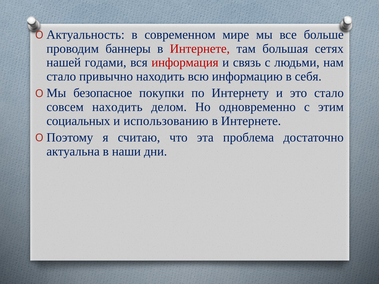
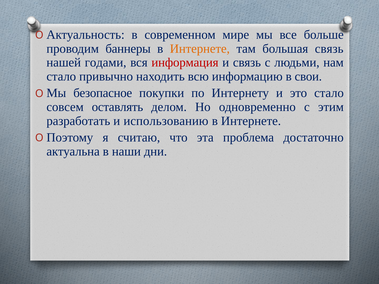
Интернете colour: red -> orange (200, 49)
большая сетях: сетях -> связь (329, 49)
себя: себя -> свои (308, 77)
совсем находить: находить -> оставлять (117, 107)
социальных: социальных -> разработать (78, 121)
